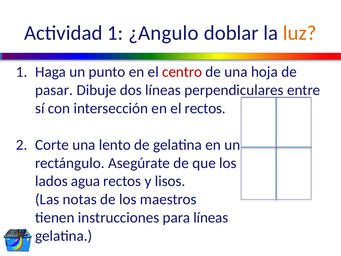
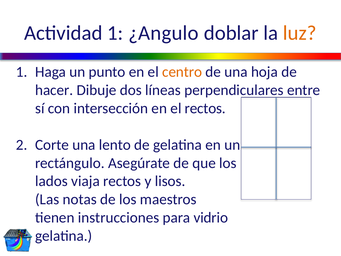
centro colour: red -> orange (182, 72)
pasar: pasar -> hacer (54, 90)
agua: agua -> viaja (85, 181)
para líneas: líneas -> vidrio (211, 217)
